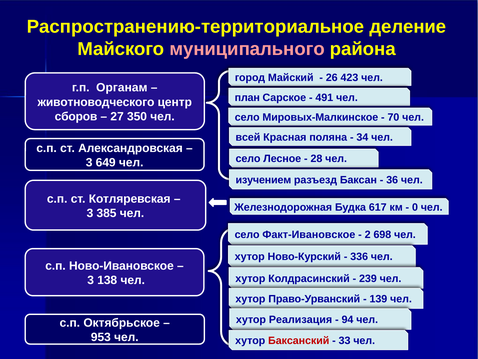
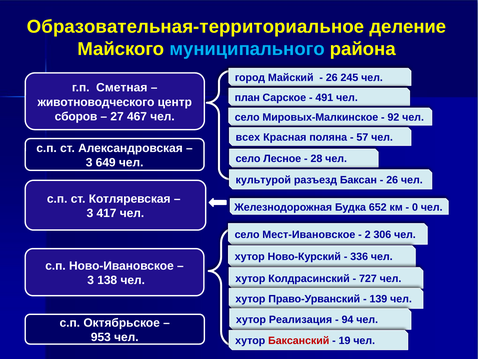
Распространению-территориальное: Распространению-территориальное -> Образовательная-территориальное (196, 27)
муниципального colour: pink -> light blue (247, 49)
423: 423 -> 245 (349, 77)
Органам: Органам -> Сметная (122, 88)
350: 350 -> 467 (137, 116)
70: 70 -> 92 (393, 117)
всей: всей -> всех (248, 137)
34: 34 -> 57 (362, 137)
изучением: изучением -> культурой (263, 180)
36: 36 -> 26 (392, 180)
617: 617 -> 652 (378, 207)
385: 385 -> 417 (106, 213)
Факт-Ивановское: Факт-Ивановское -> Мест-Ивановское (309, 234)
698: 698 -> 306 (382, 234)
239: 239 -> 727 (368, 278)
33: 33 -> 19 (345, 340)
